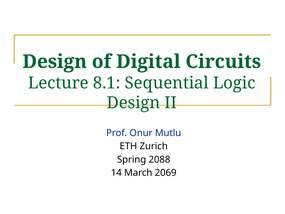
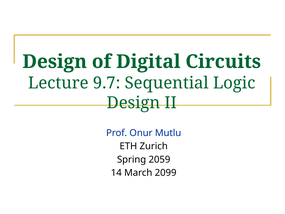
8.1: 8.1 -> 9.7 (107, 83)
2088: 2088 -> 2059 (159, 159)
2069: 2069 -> 2099 (166, 173)
